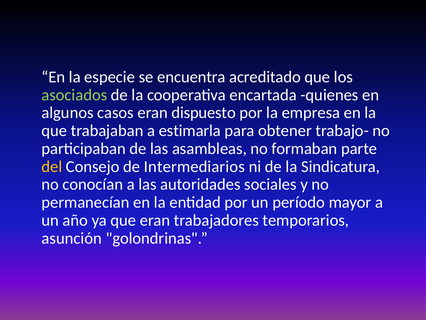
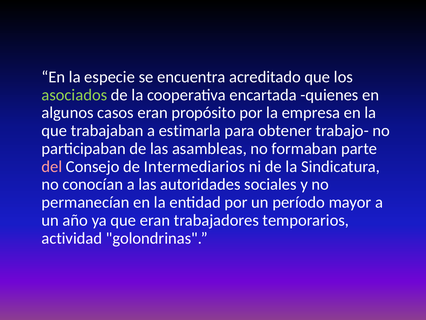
dispuesto: dispuesto -> propósito (204, 113)
del colour: yellow -> pink (52, 166)
asunción: asunción -> actividad (72, 238)
